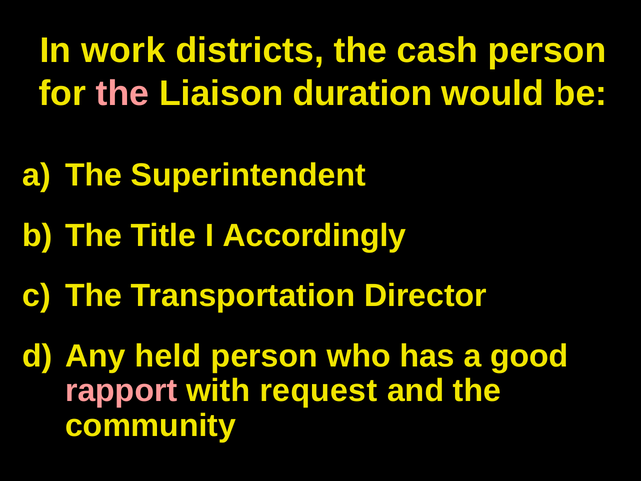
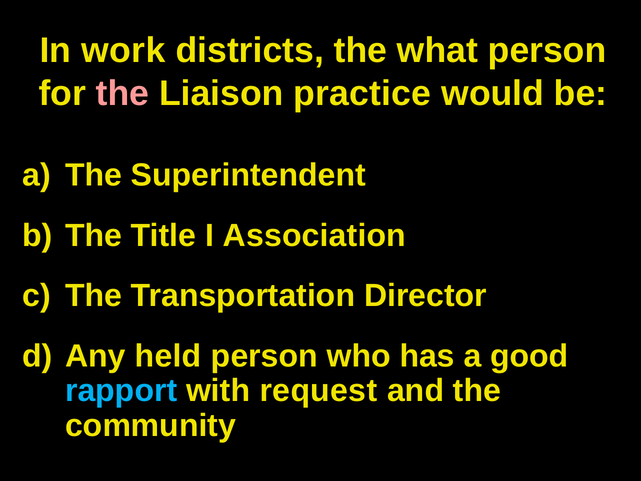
cash: cash -> what (437, 51)
duration: duration -> practice (362, 93)
Accordingly: Accordingly -> Association (314, 235)
rapport colour: pink -> light blue (121, 391)
